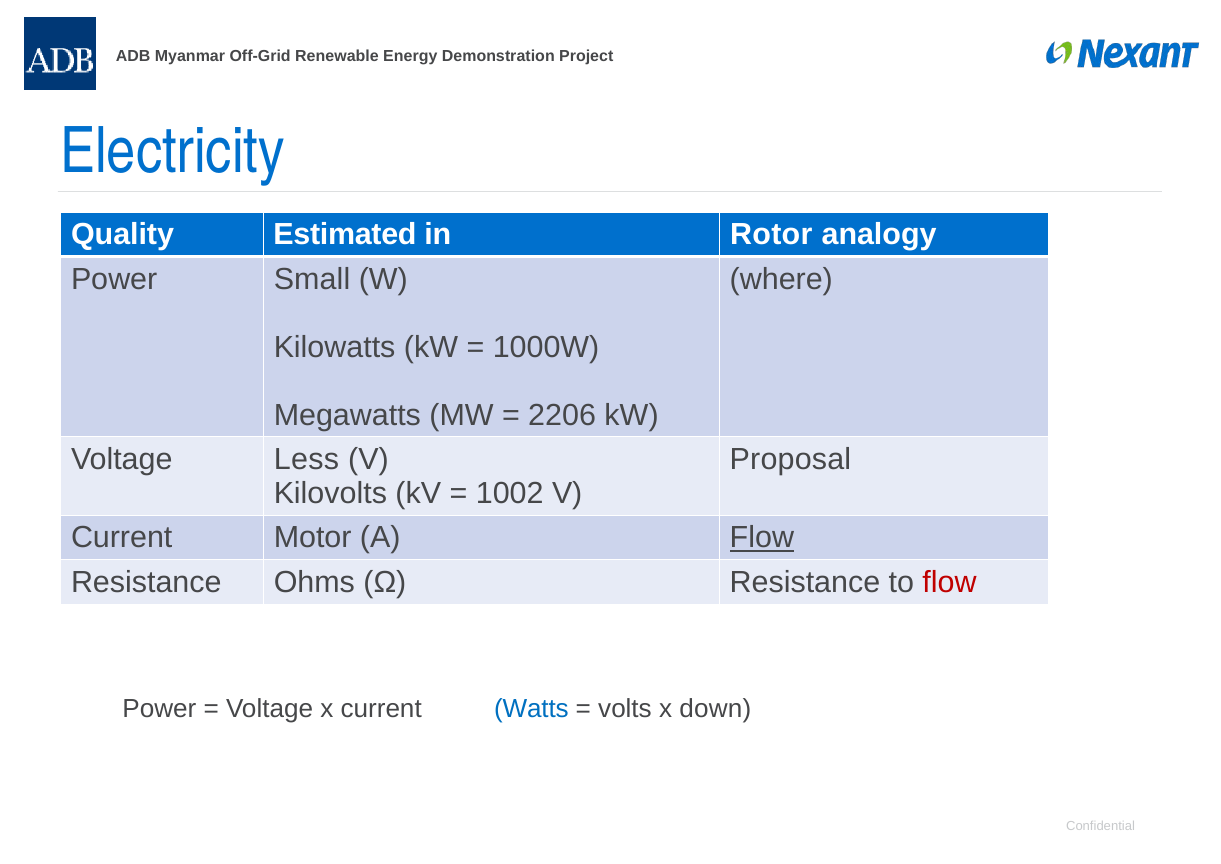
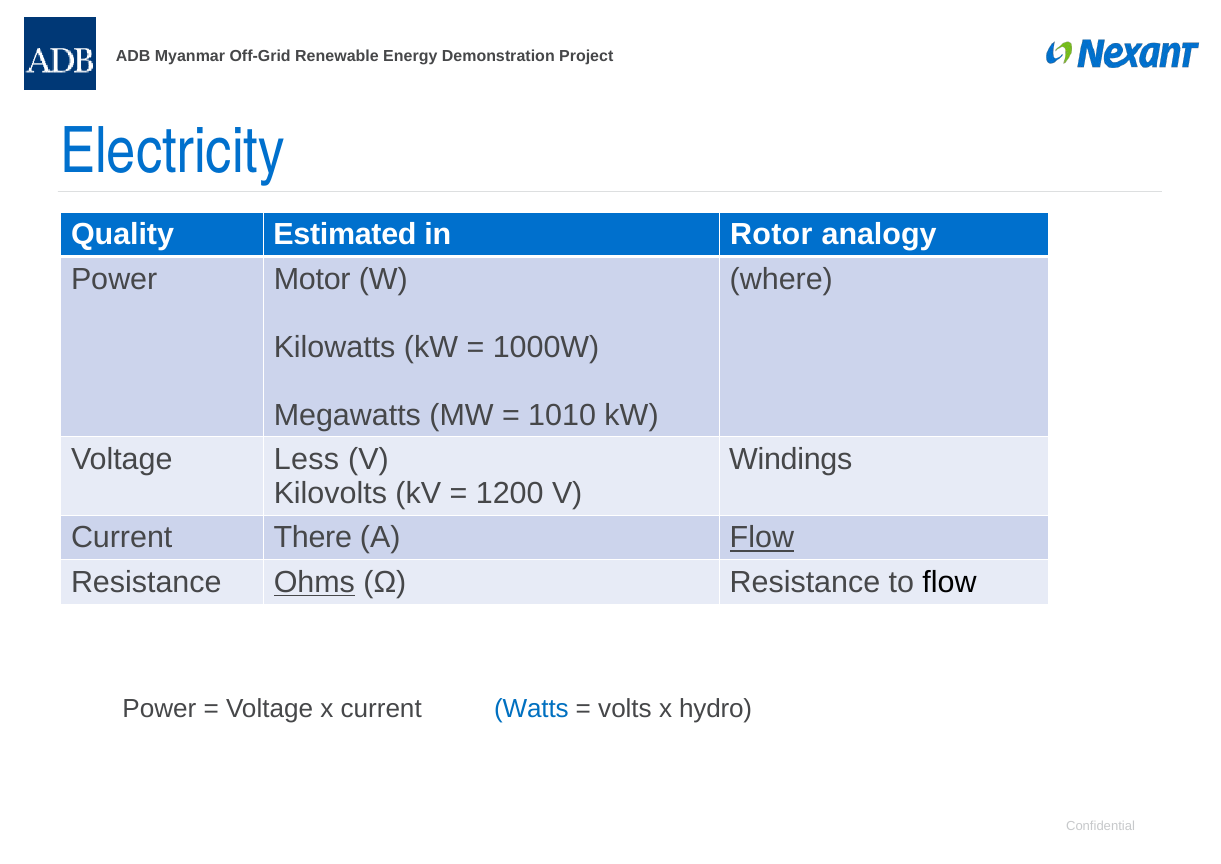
Small: Small -> Motor (312, 279)
2206: 2206 -> 1010 (562, 415)
Proposal: Proposal -> Windings (791, 459)
1002: 1002 -> 1200 (510, 493)
Motor: Motor -> There (313, 538)
Ohms underline: none -> present (314, 582)
flow colour: red -> black (950, 582)
down: down -> hydro (716, 709)
